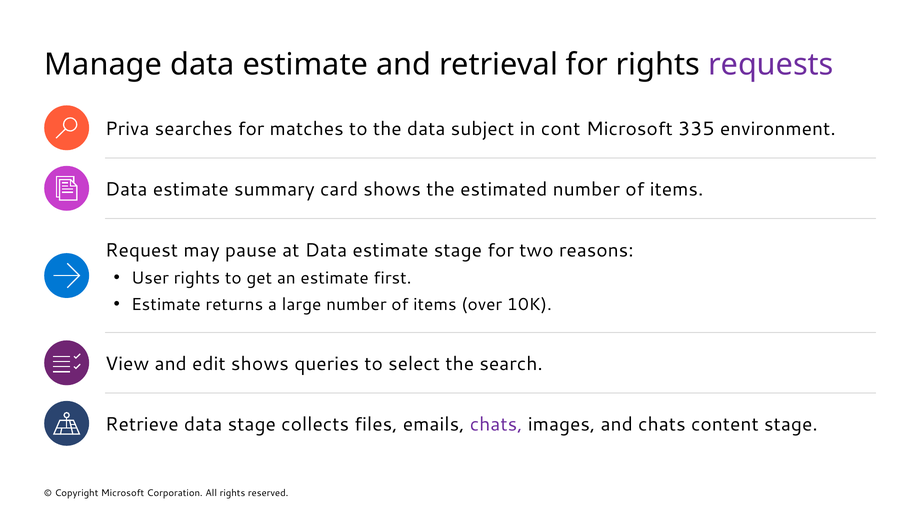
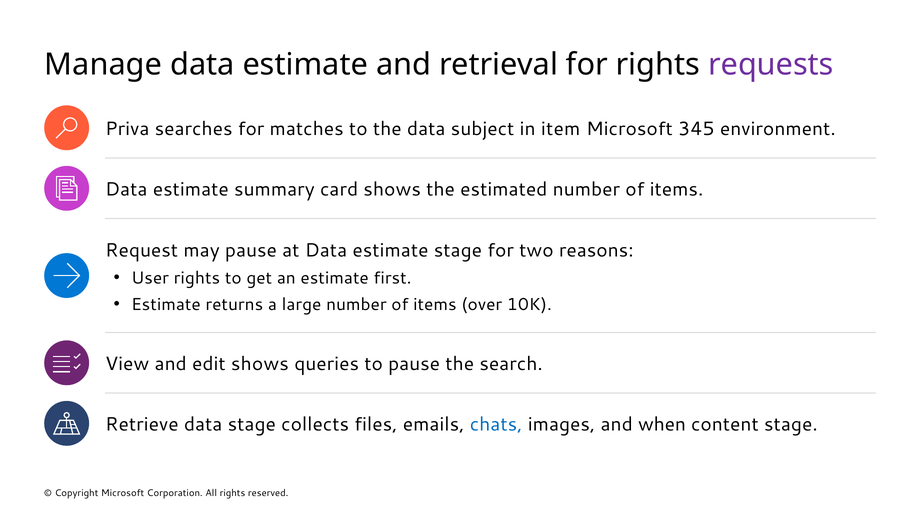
cont: cont -> item (561, 129)
335: 335 -> 345 (696, 129)
to select: select -> pause (414, 365)
chats colour: purple -> blue (496, 425)
and chats: chats -> when (662, 425)
